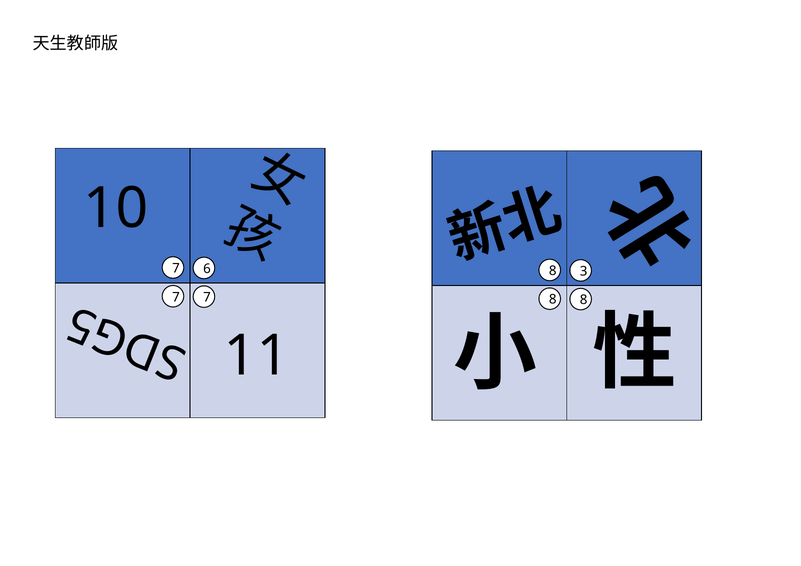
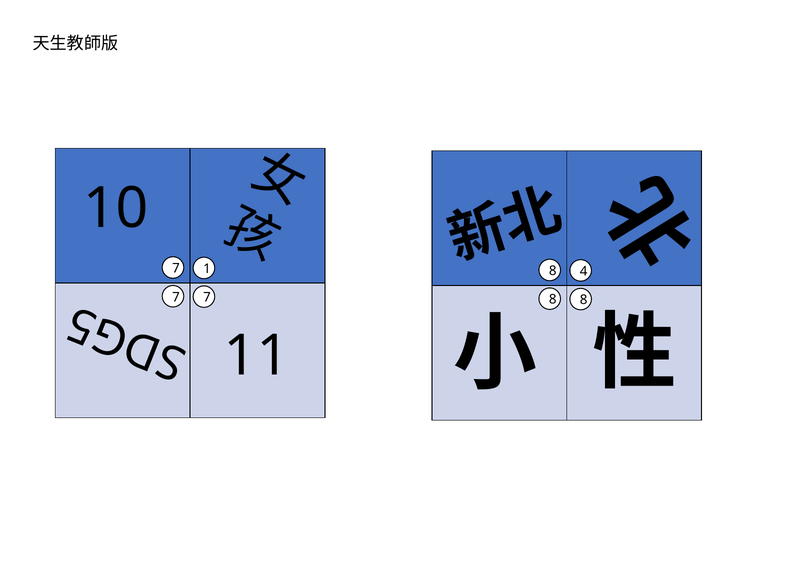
6: 6 -> 1 (207, 269)
3: 3 -> 4 (584, 271)
